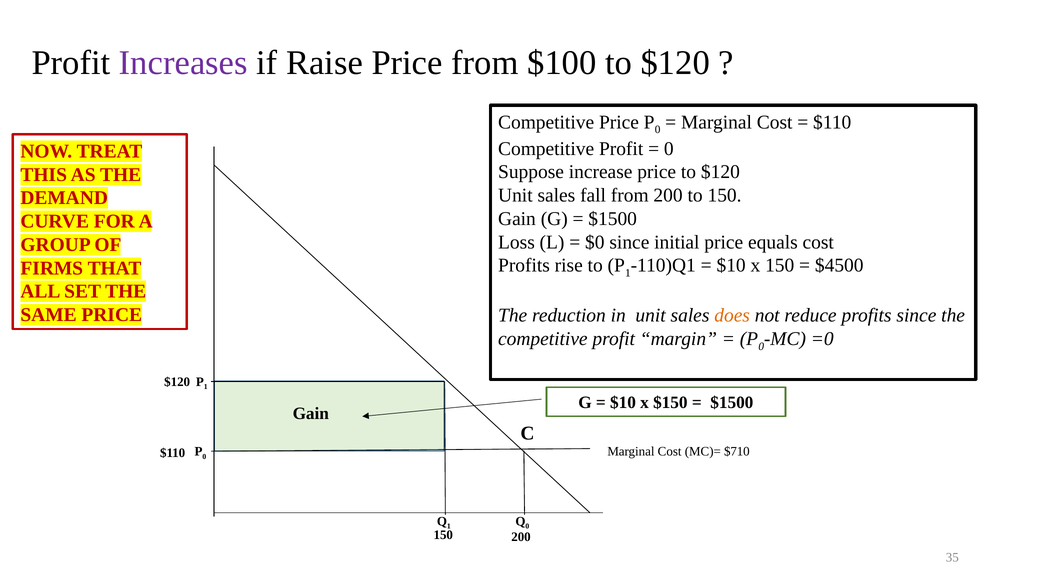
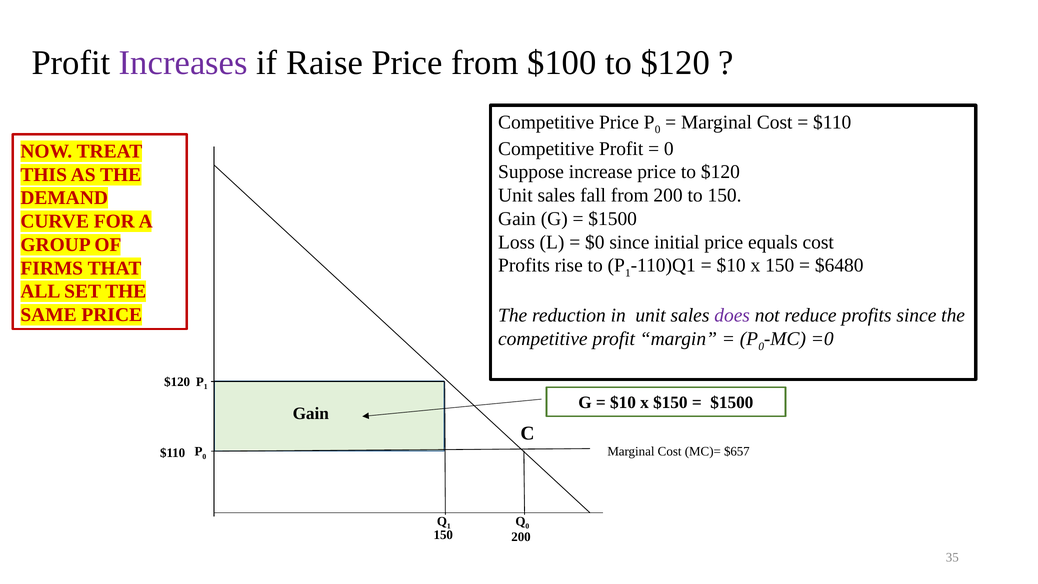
$4500: $4500 -> $6480 (839, 265)
does colour: orange -> purple (732, 315)
$710: $710 -> $657 (737, 451)
